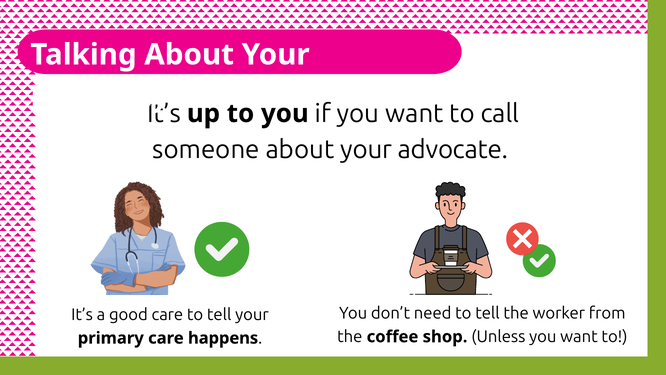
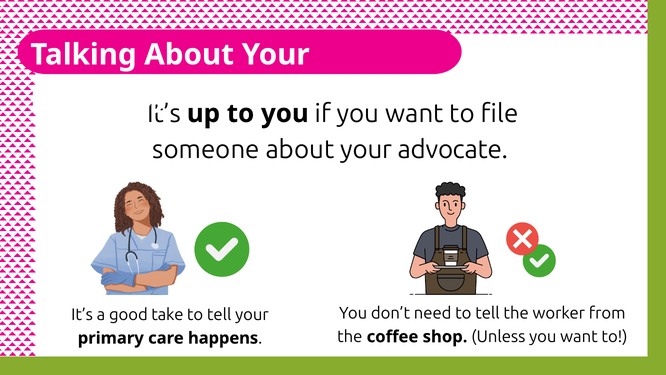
call: call -> file (500, 113)
good care: care -> take (167, 314)
